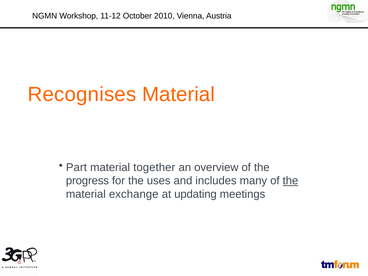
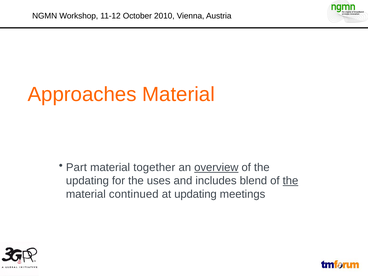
Recognises: Recognises -> Approaches (82, 94)
overview underline: none -> present (216, 167)
progress: progress -> updating (87, 181)
many: many -> blend (253, 181)
exchange: exchange -> continued (134, 194)
